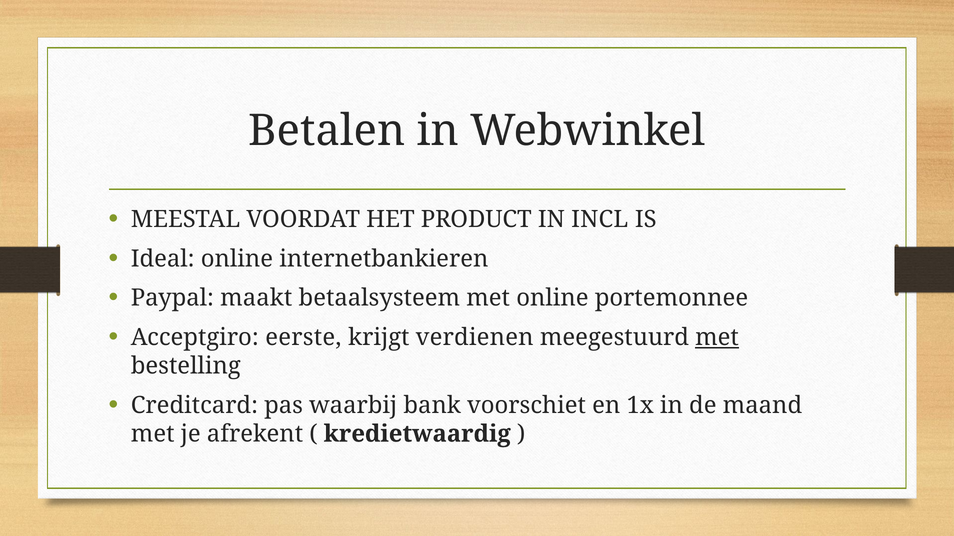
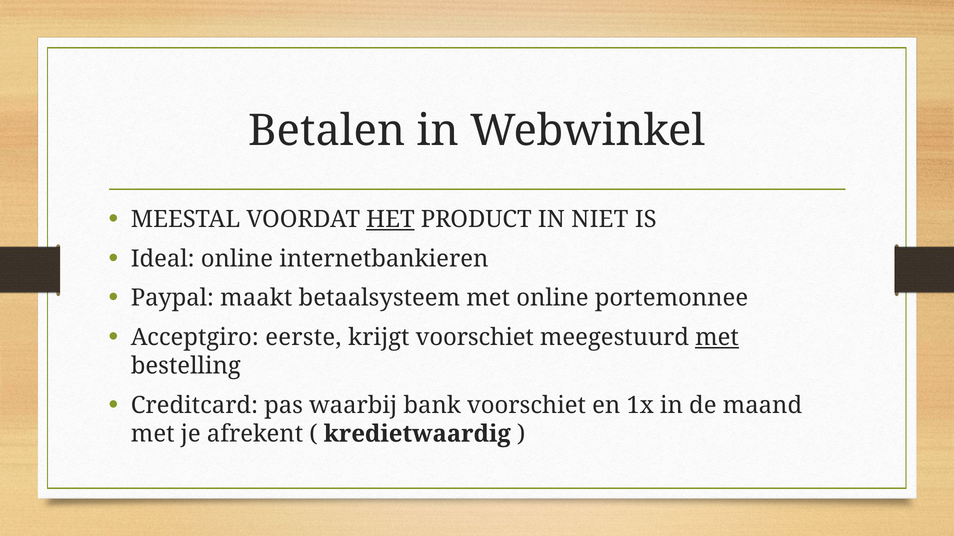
HET underline: none -> present (390, 220)
INCL: INCL -> NIET (600, 220)
krijgt verdienen: verdienen -> voorschiet (475, 338)
